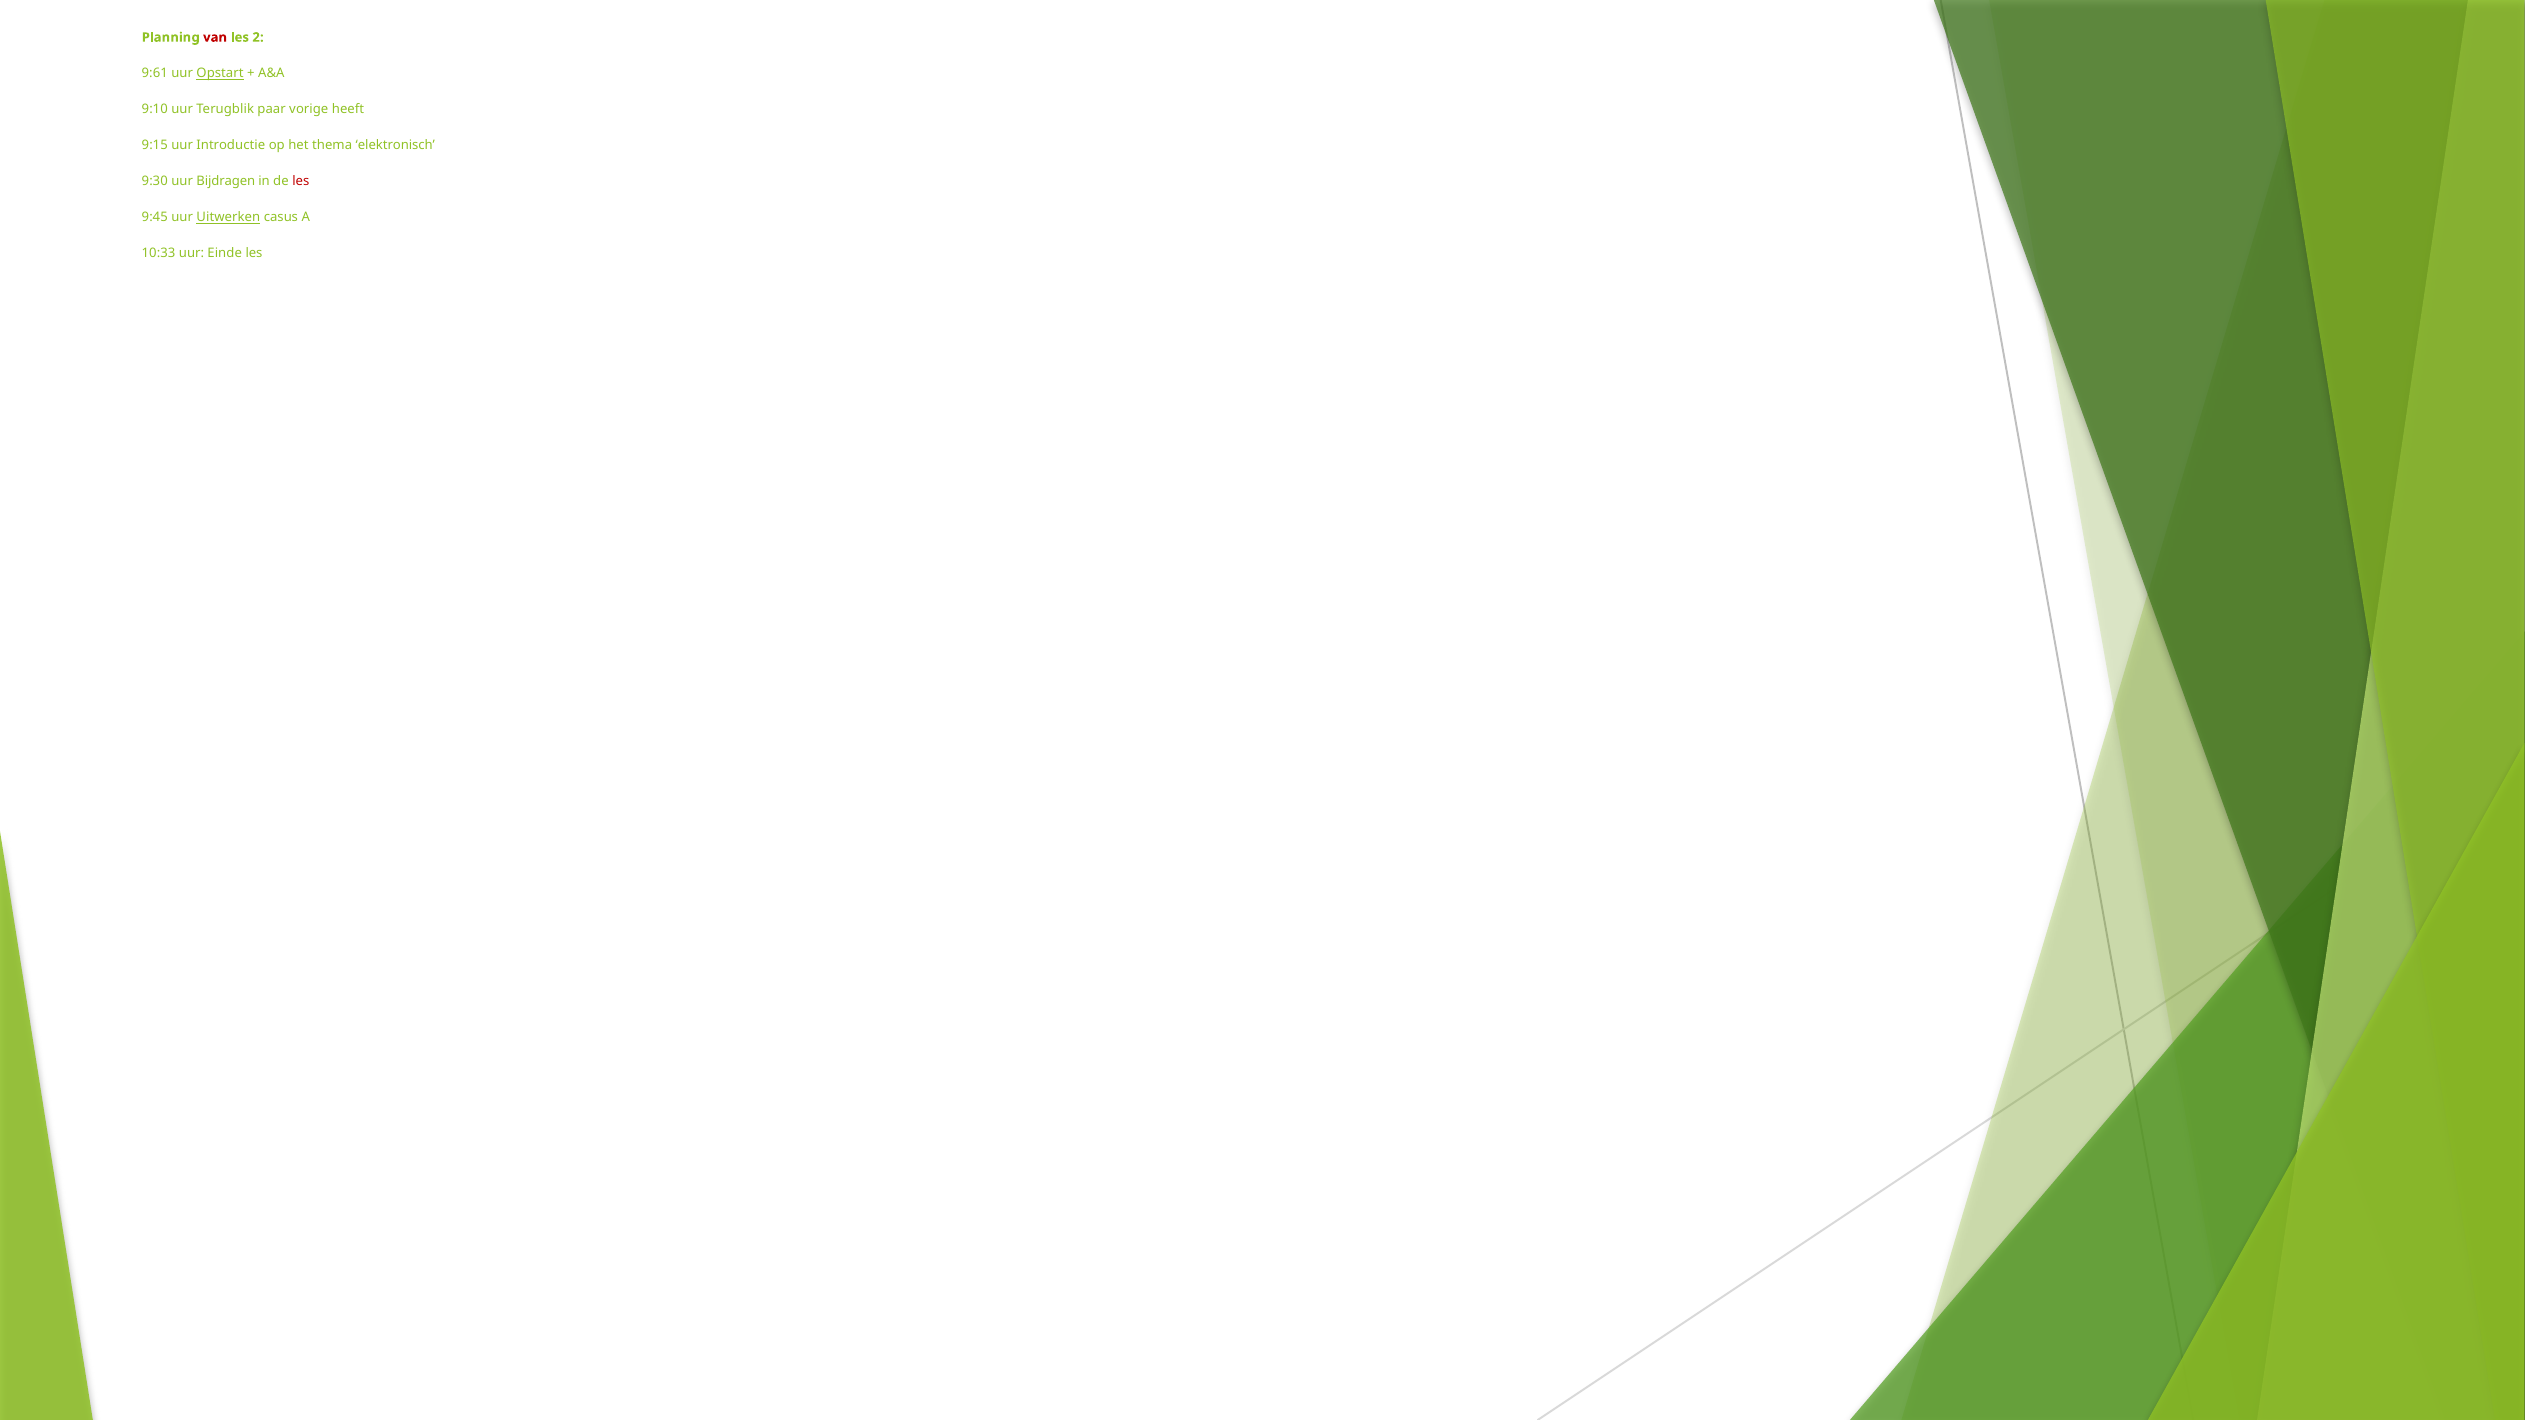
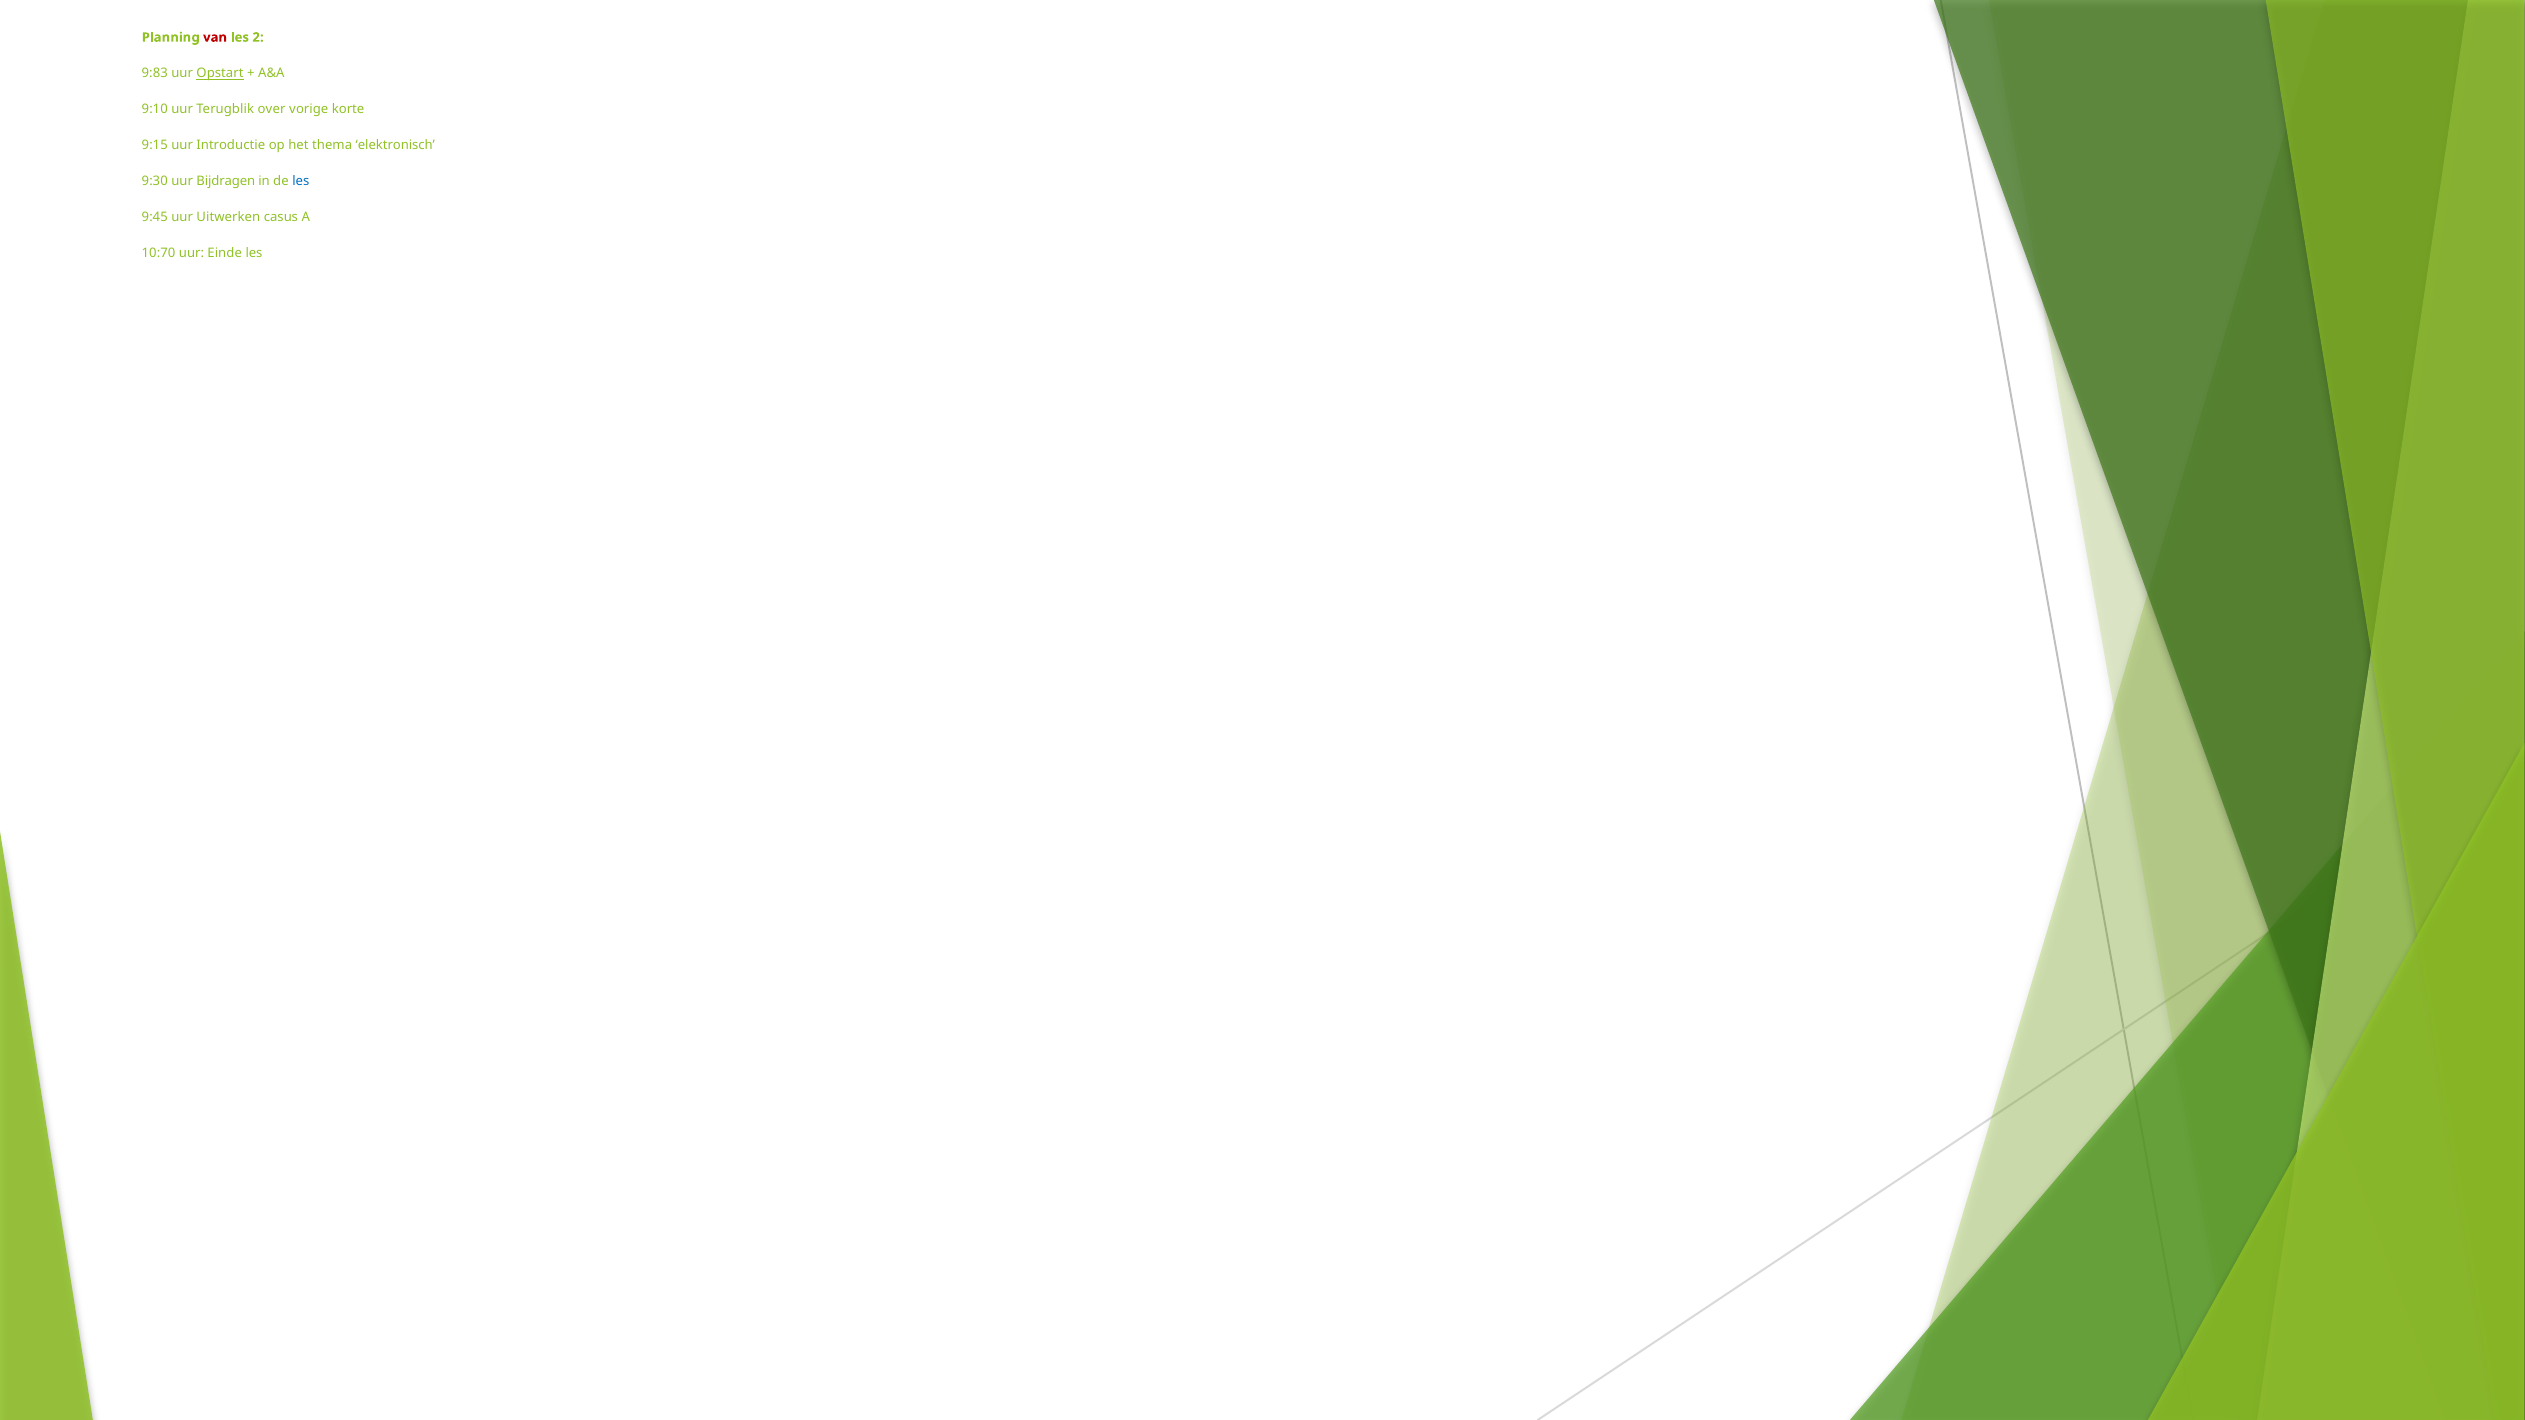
9:61: 9:61 -> 9:83 (155, 73)
paar: paar -> over (272, 109)
heeft: heeft -> korte (348, 109)
les colour: red -> blue (301, 181)
Uitwerken underline: present -> none (228, 217)
10:33: 10:33 -> 10:70 (159, 253)
